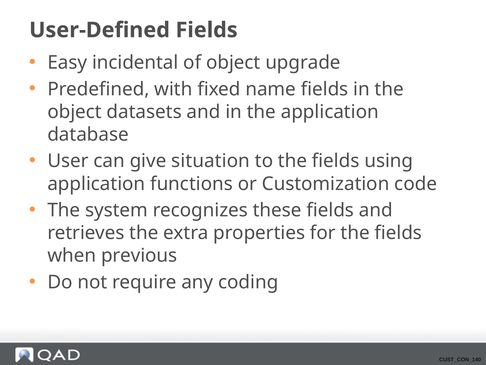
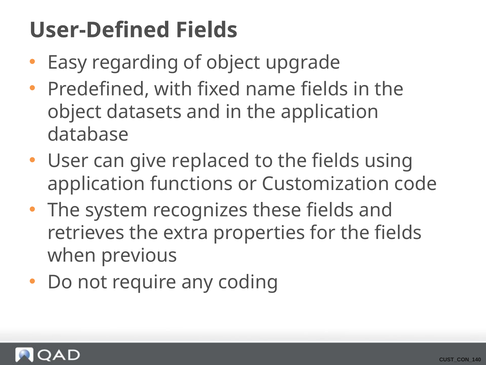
incidental: incidental -> regarding (135, 62)
situation: situation -> replaced (211, 161)
